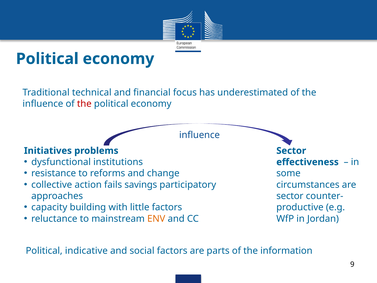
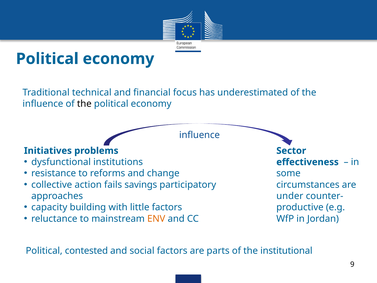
the colour: red -> black (84, 104)
sector: sector -> under (290, 196)
indicative: indicative -> contested (86, 250)
information: information -> institutional (286, 250)
